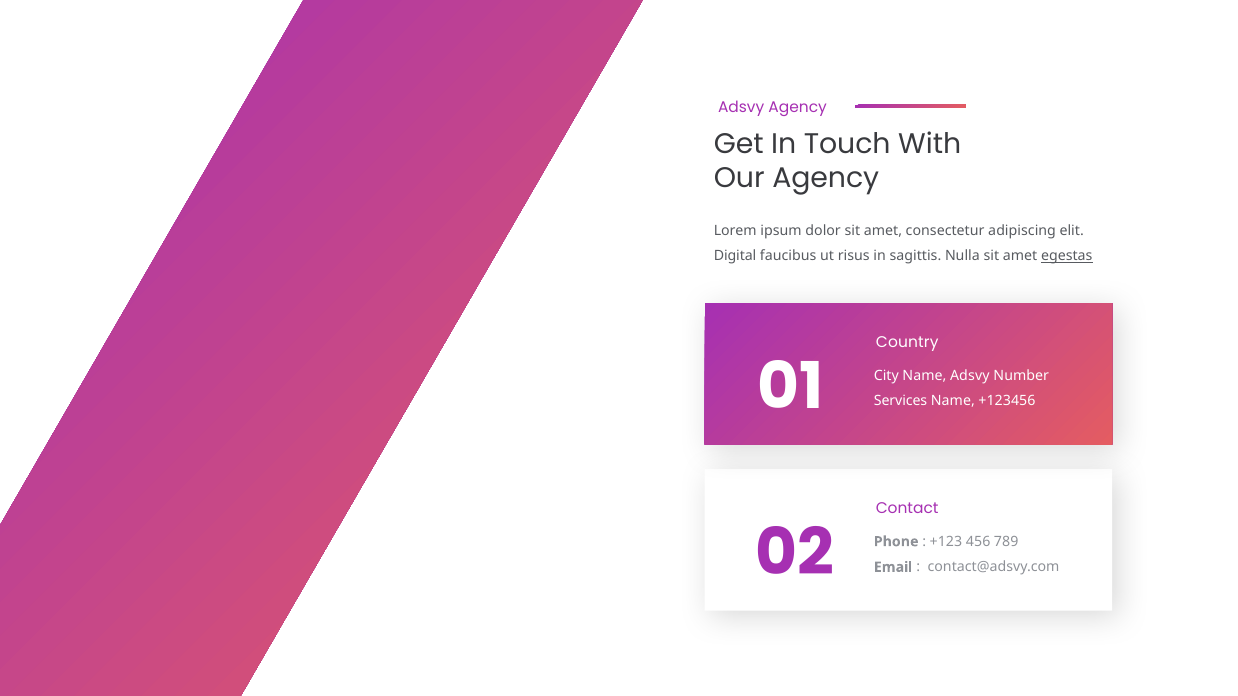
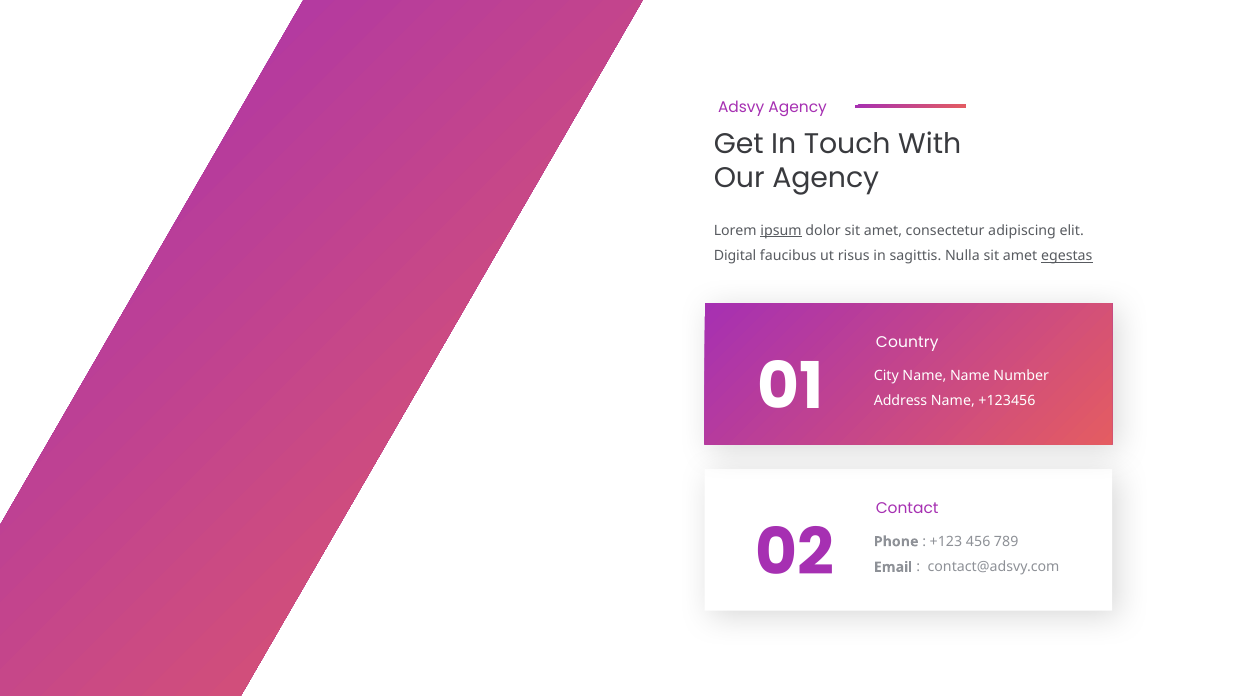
ipsum underline: none -> present (781, 230)
Name Adsvy: Adsvy -> Name (970, 376)
Services: Services -> Address (901, 401)
